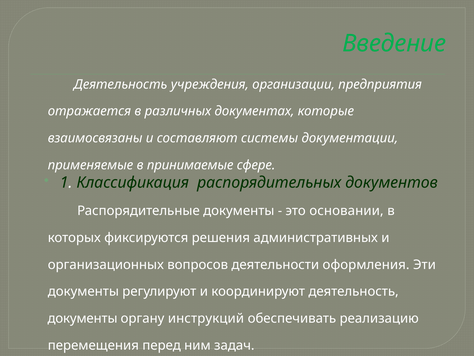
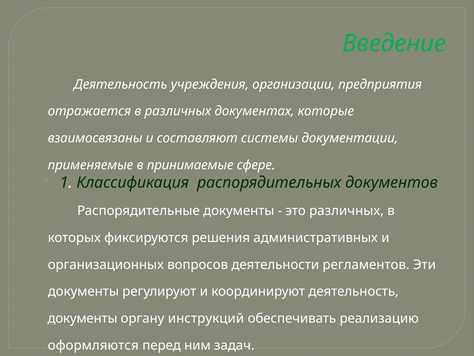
это основании: основании -> различных (346, 211)
оформления: оформления -> регламентов (366, 264)
перемещения: перемещения -> оформляются (93, 345)
